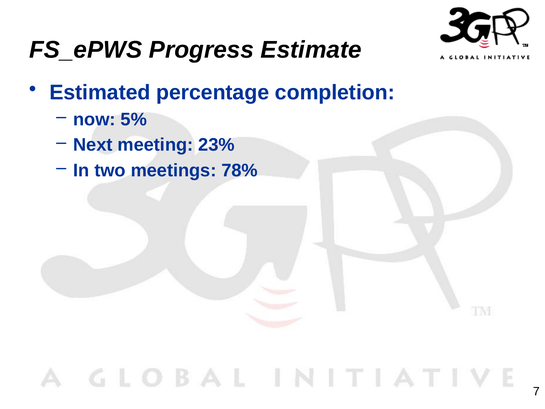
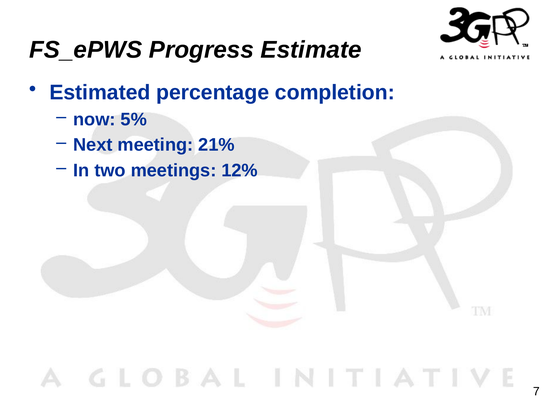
23%: 23% -> 21% (216, 145)
78%: 78% -> 12% (240, 170)
